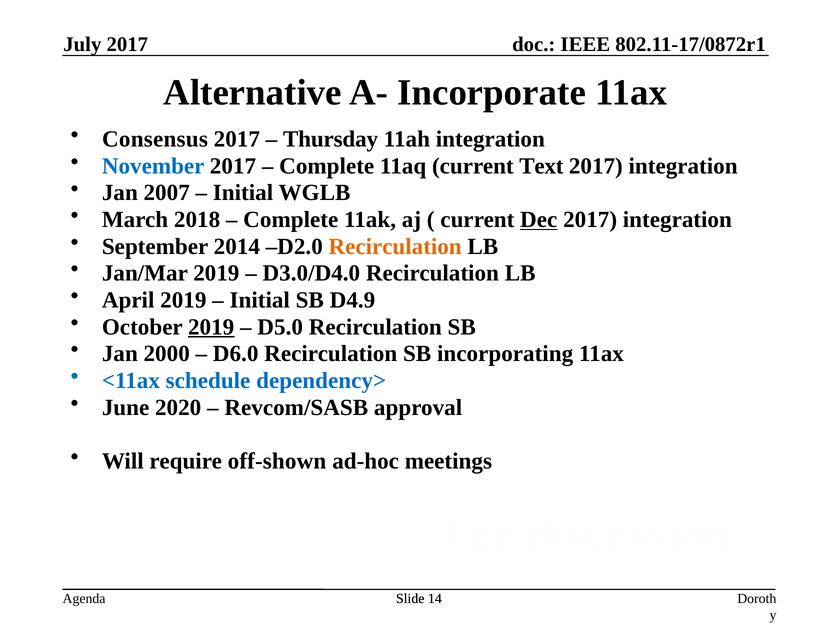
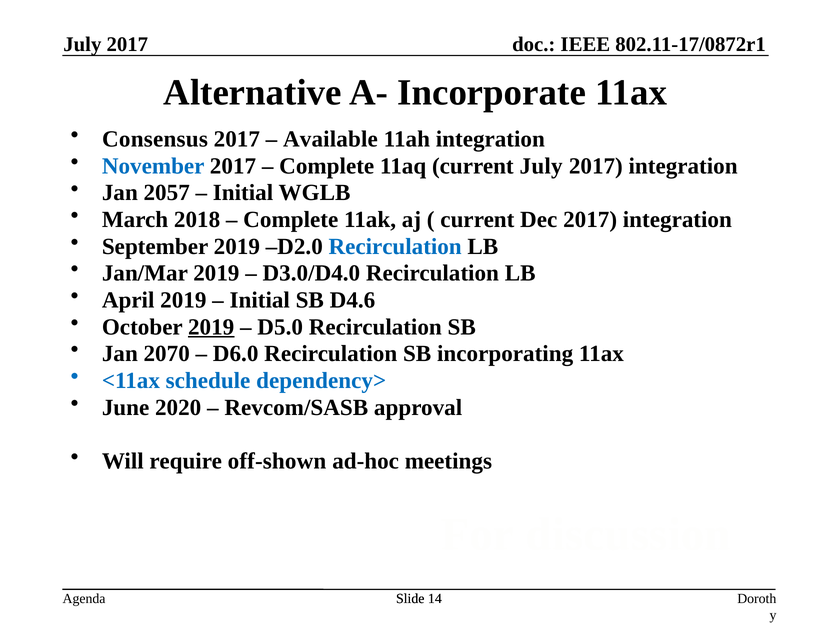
Thursday: Thursday -> Available (330, 139)
current Text: Text -> July (541, 166)
2007: 2007 -> 2057 (167, 193)
Dec underline: present -> none (539, 219)
September 2014: 2014 -> 2019 (237, 246)
Recirculation colour: orange -> blue (395, 246)
D4.9: D4.9 -> D4.6 (352, 300)
2000: 2000 -> 2070 (167, 353)
